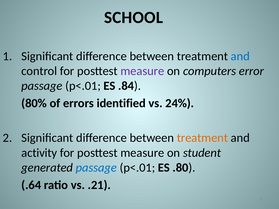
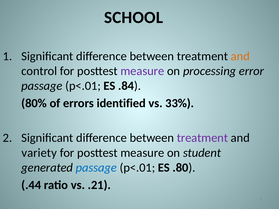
and colour: blue -> orange (240, 56)
computers: computers -> processing (210, 71)
24%: 24% -> 33% (180, 103)
treatment colour: orange -> purple (202, 138)
activity: activity -> variety (39, 153)
.64: .64 -> .44 (31, 185)
